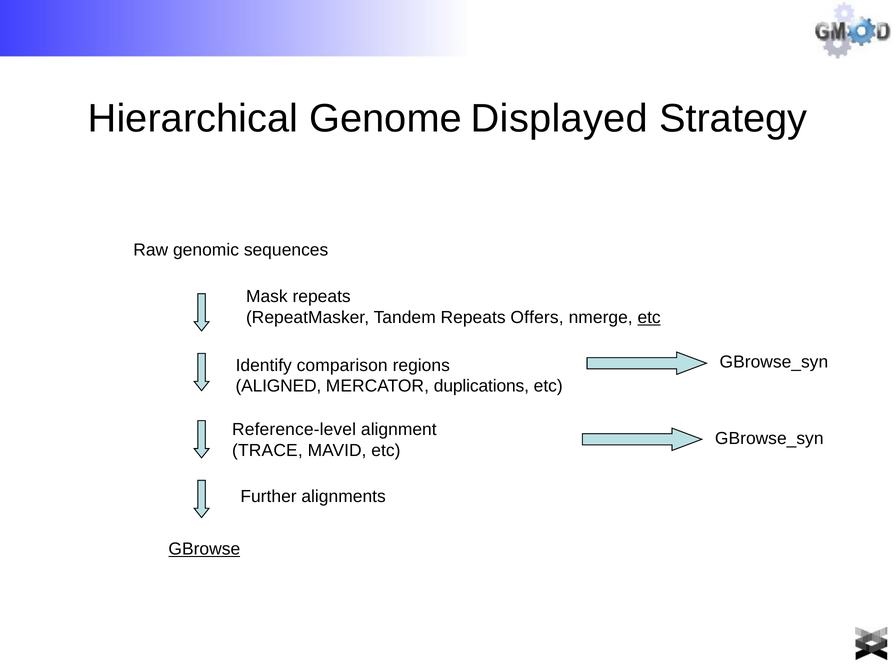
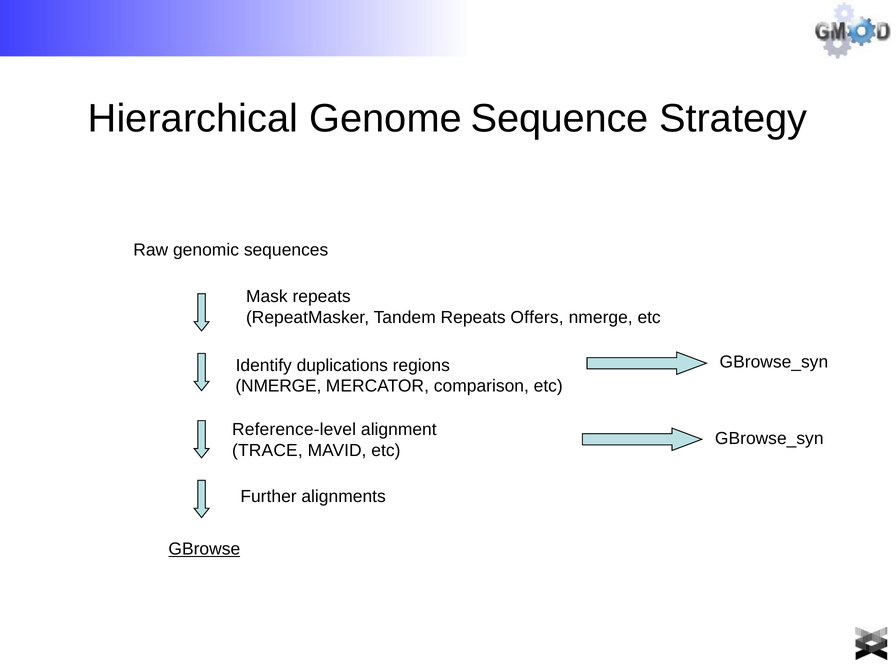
Displayed: Displayed -> Sequence (560, 118)
etc underline: present -> none (649, 317)
comparison: comparison -> duplications (342, 365)
ALIGNED: ALIGNED -> NMERGE (278, 386)
duplications: duplications -> comparison (481, 386)
